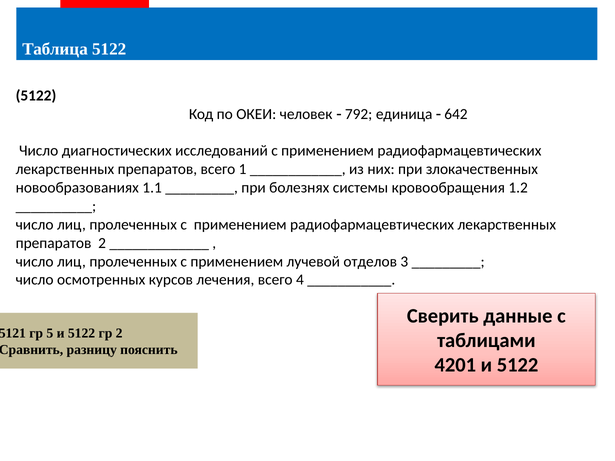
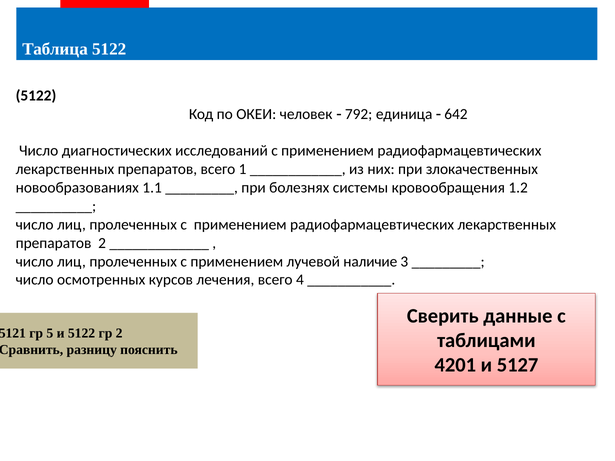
отделов: отделов -> наличие (370, 262)
4201 и 5122: 5122 -> 5127 (518, 365)
